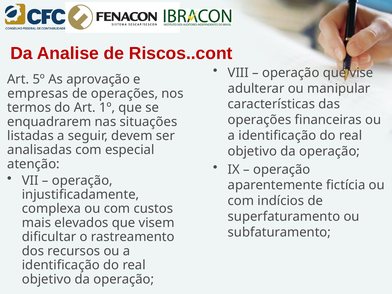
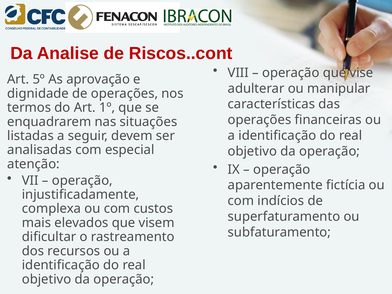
empresas: empresas -> dignidade (38, 93)
